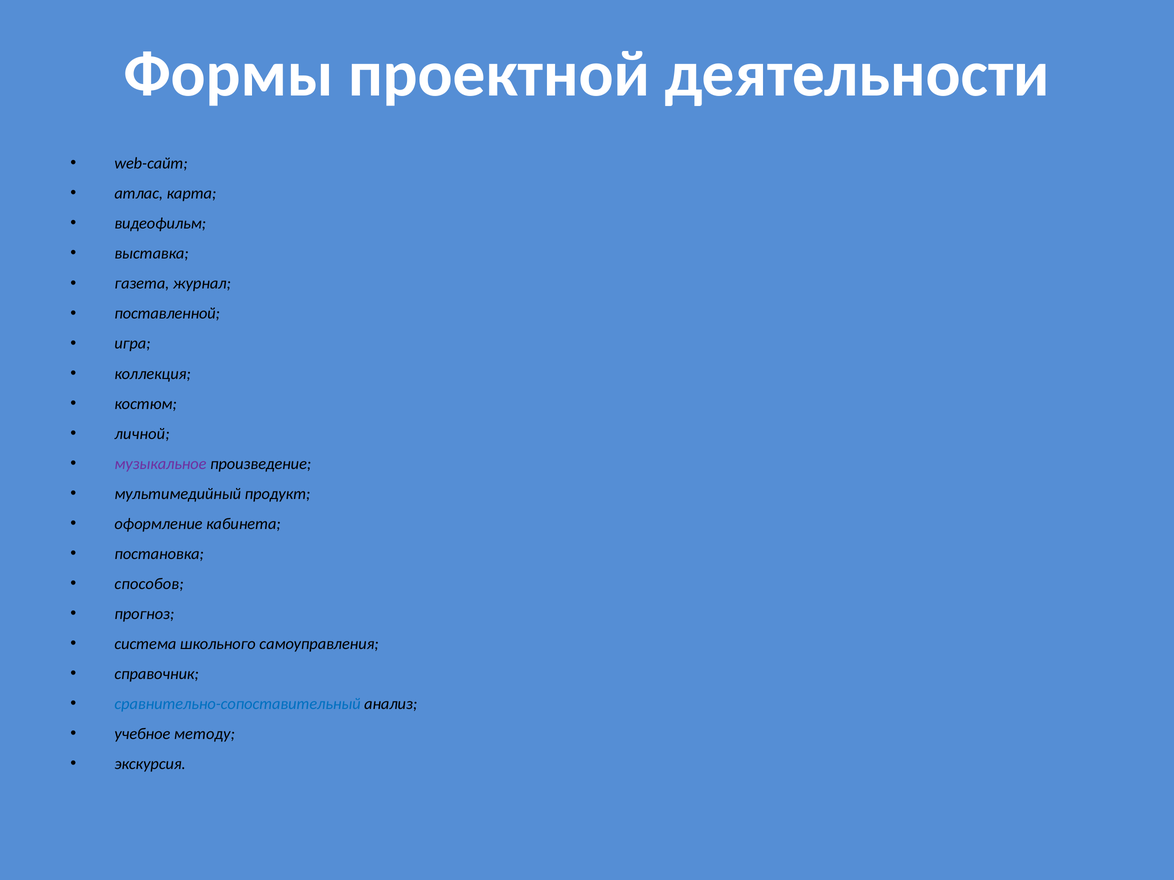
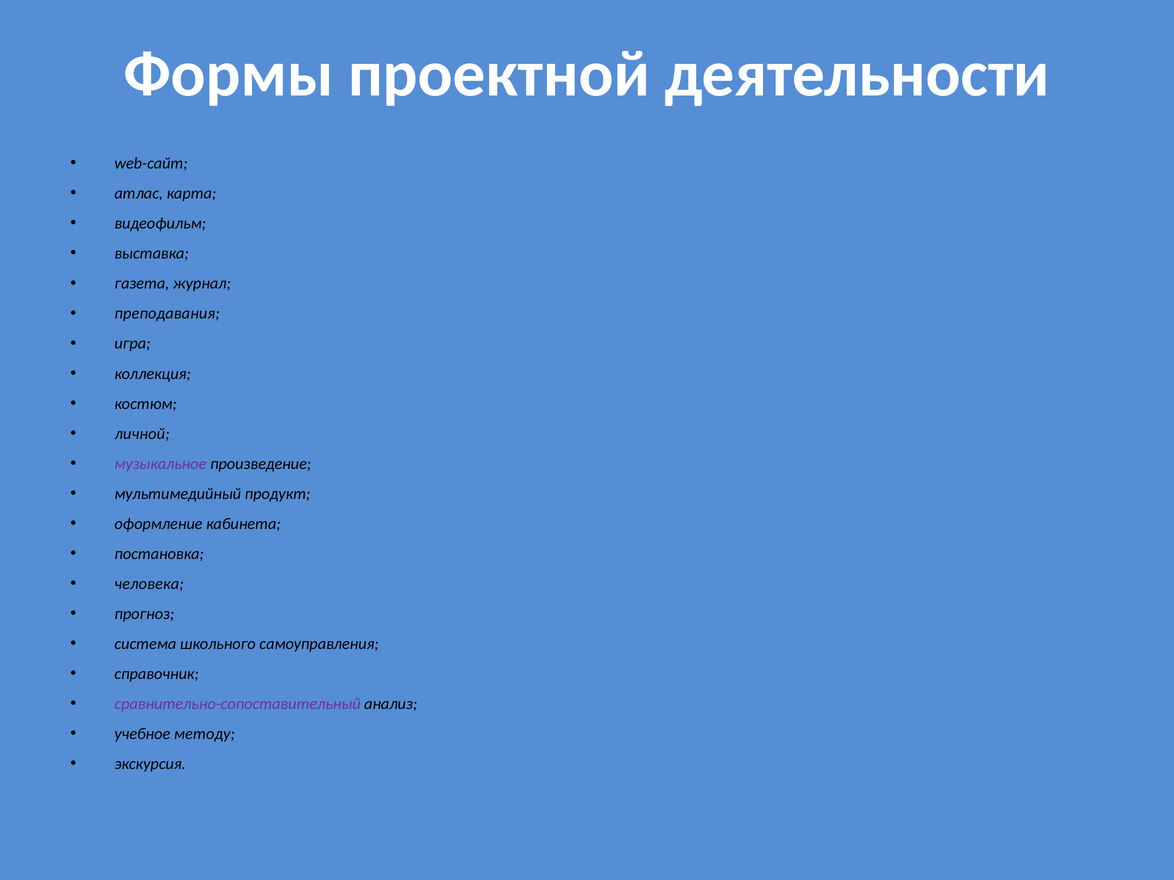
поставленной: поставленной -> преподавания (167, 314)
способов: способов -> человека (149, 584)
сравнительно-сопоставительный colour: blue -> purple (238, 704)
